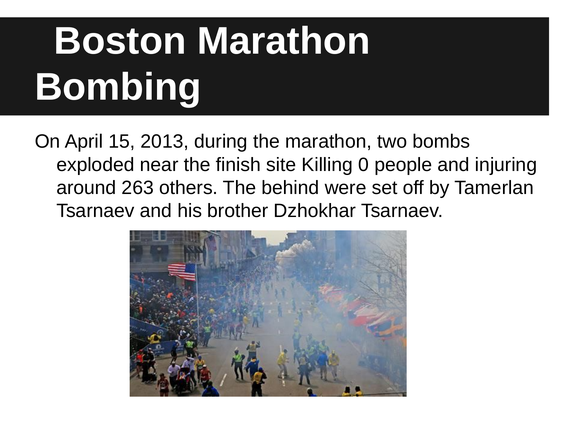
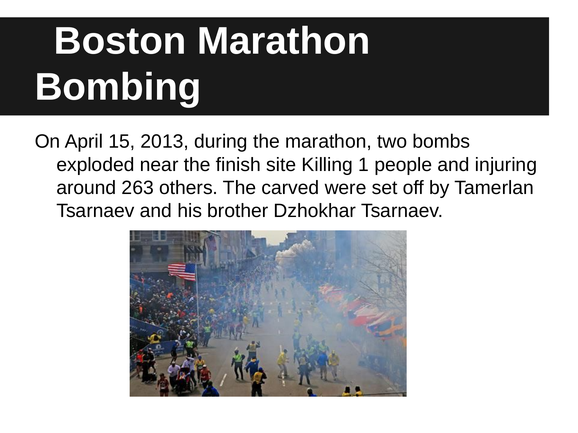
0: 0 -> 1 (364, 165)
behind: behind -> carved (290, 188)
